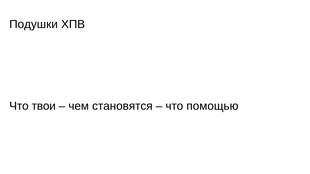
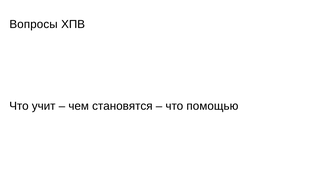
Подушки: Подушки -> Вопросы (34, 24)
твои: твои -> учит (44, 106)
